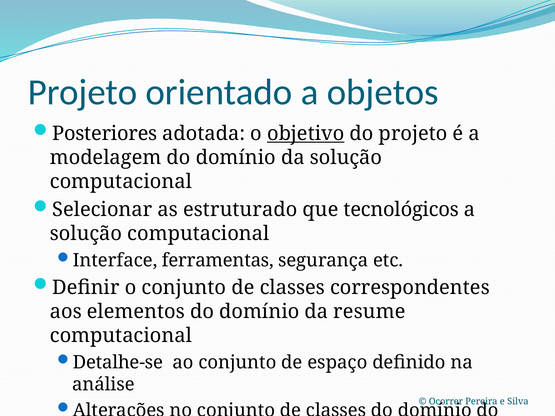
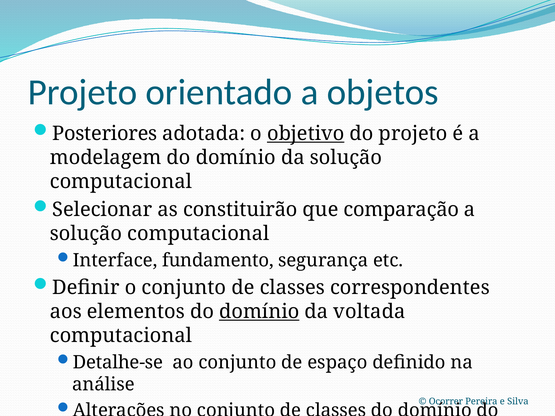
estruturado: estruturado -> constituirão (240, 210)
tecnológicos: tecnológicos -> comparação (401, 210)
ferramentas: ferramentas -> fundamento (218, 260)
domínio underline: none -> present (259, 312)
resume: resume -> voltada (369, 312)
